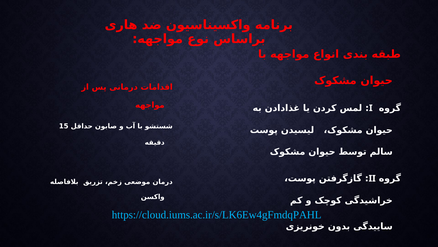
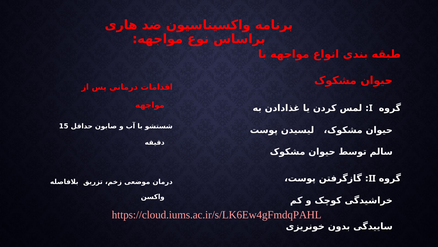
https://cloud.iums.ac.ir/s/LK6Ew4gFmdqPAHL colour: light blue -> pink (217, 214)
